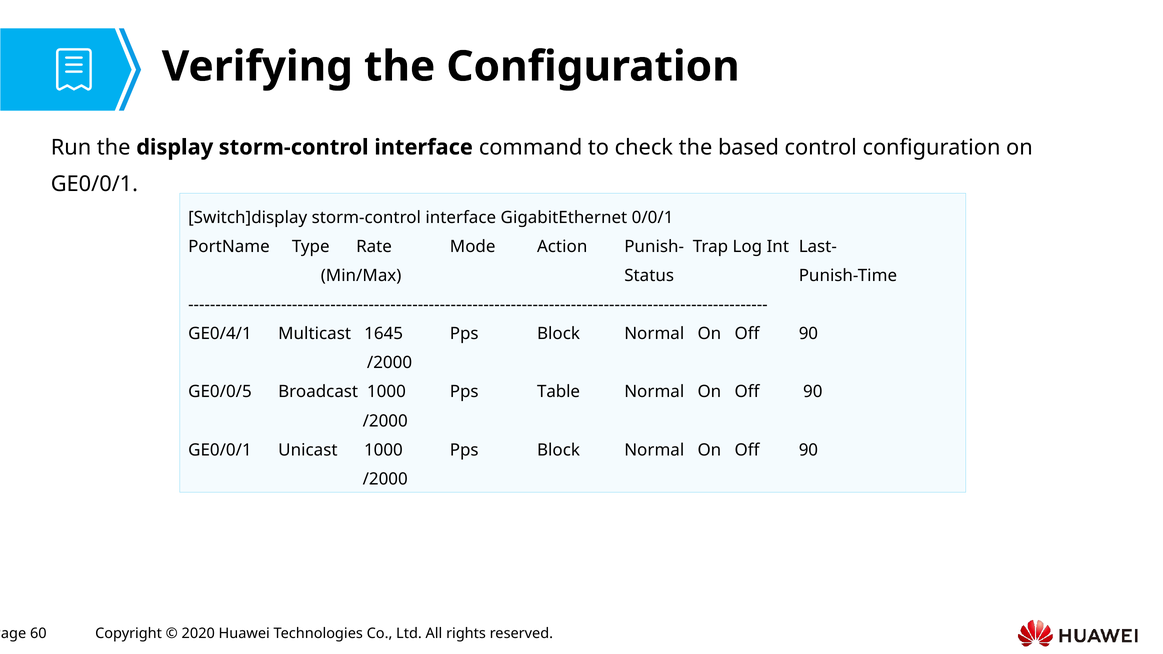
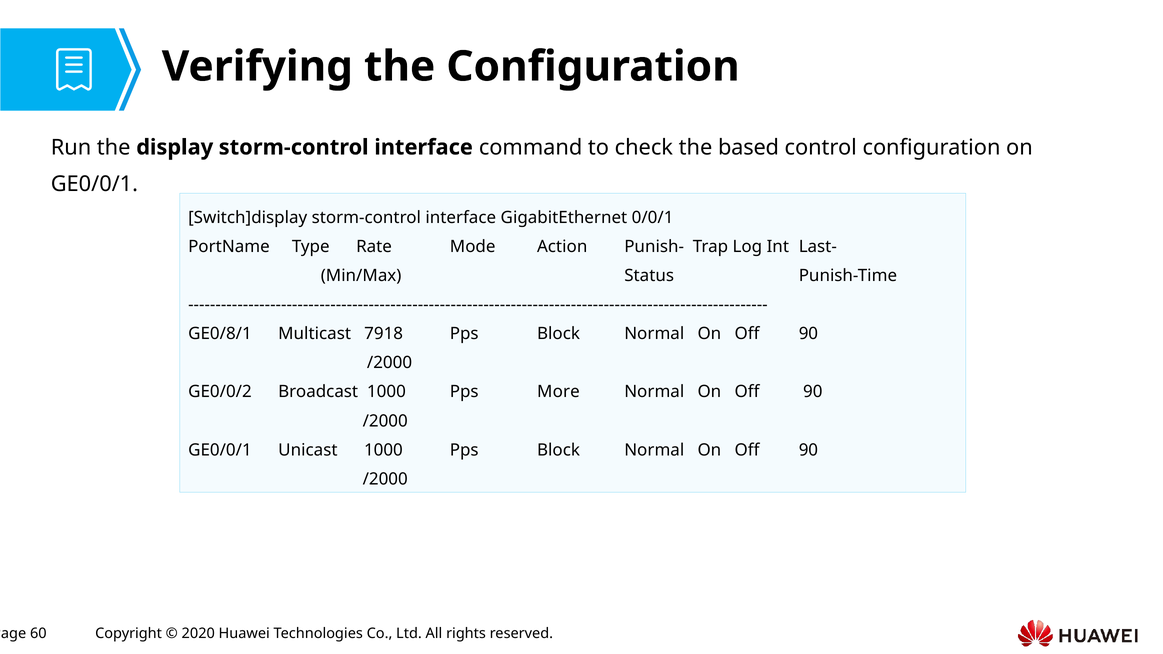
GE0/4/1: GE0/4/1 -> GE0/8/1 (220, 334)
1645: 1645 -> 7918 (384, 334)
GE0/0/5: GE0/0/5 -> GE0/0/2 (220, 392)
Table: Table -> More (558, 392)
